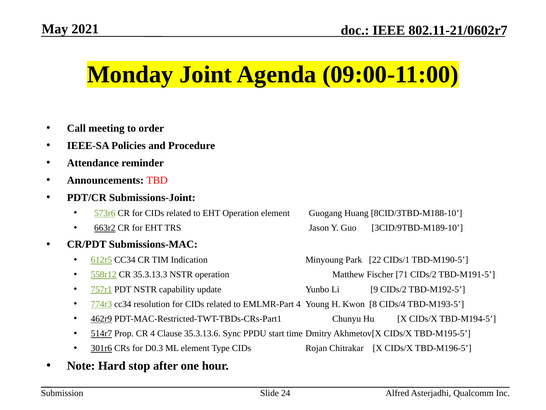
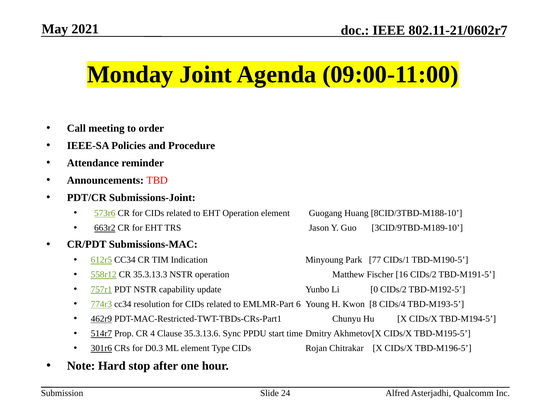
22: 22 -> 77 (375, 260)
71: 71 -> 16 (402, 274)
9: 9 -> 0 (374, 289)
EMLMR-Part 4: 4 -> 6 (298, 304)
